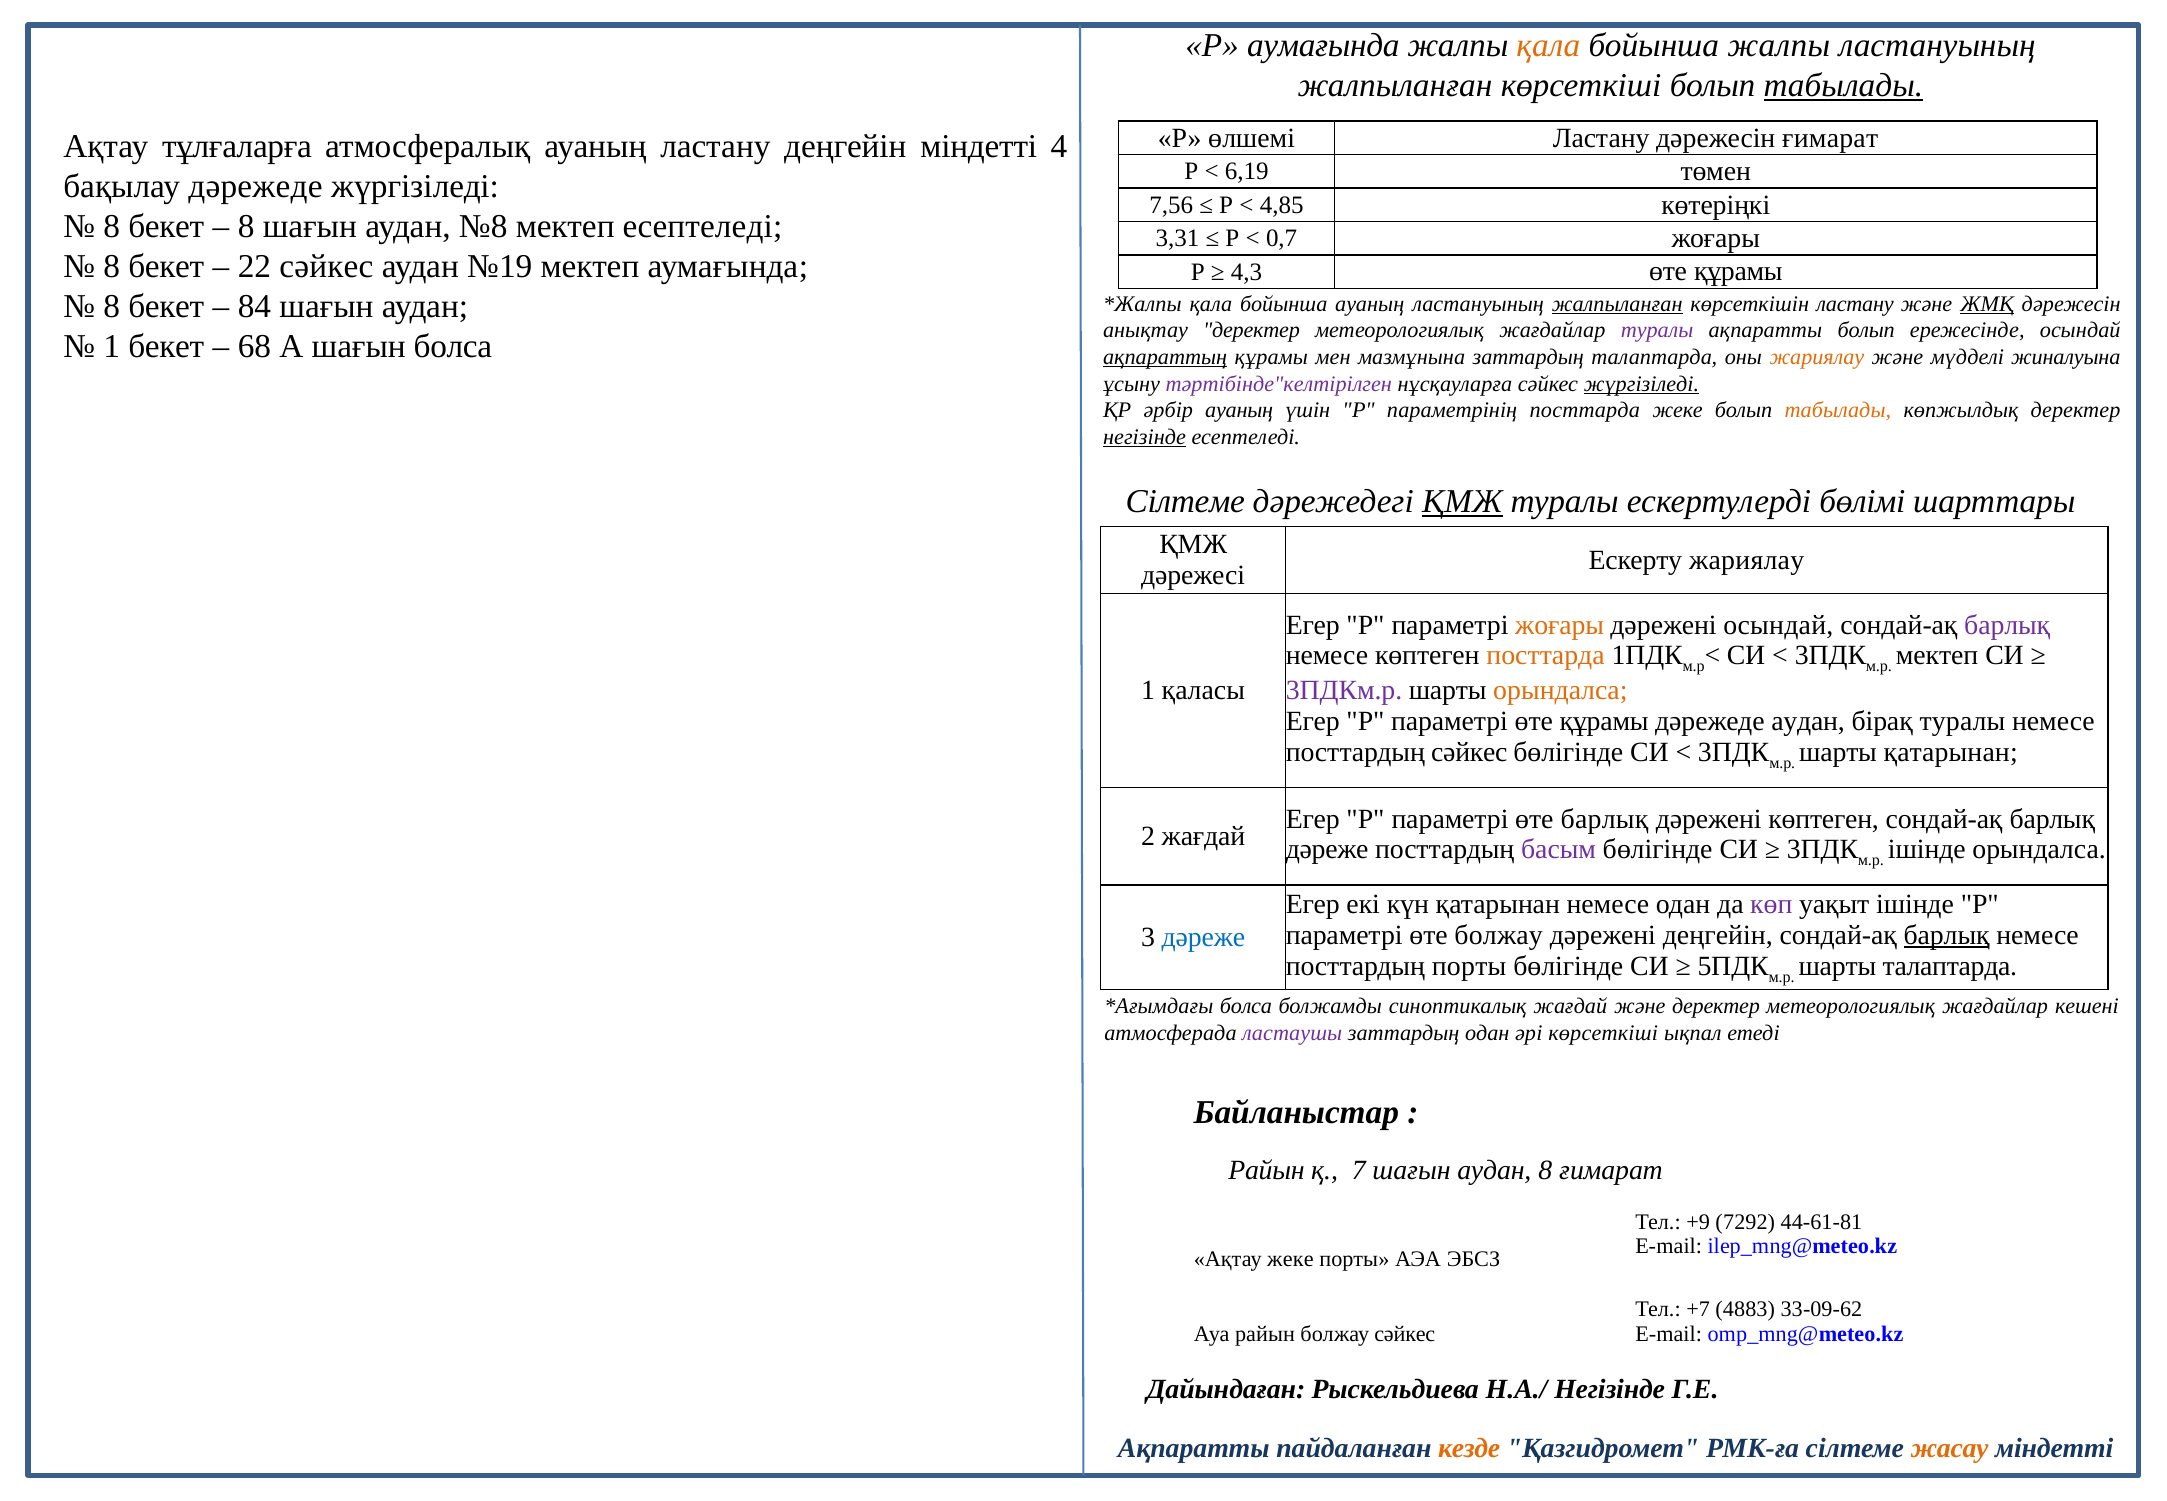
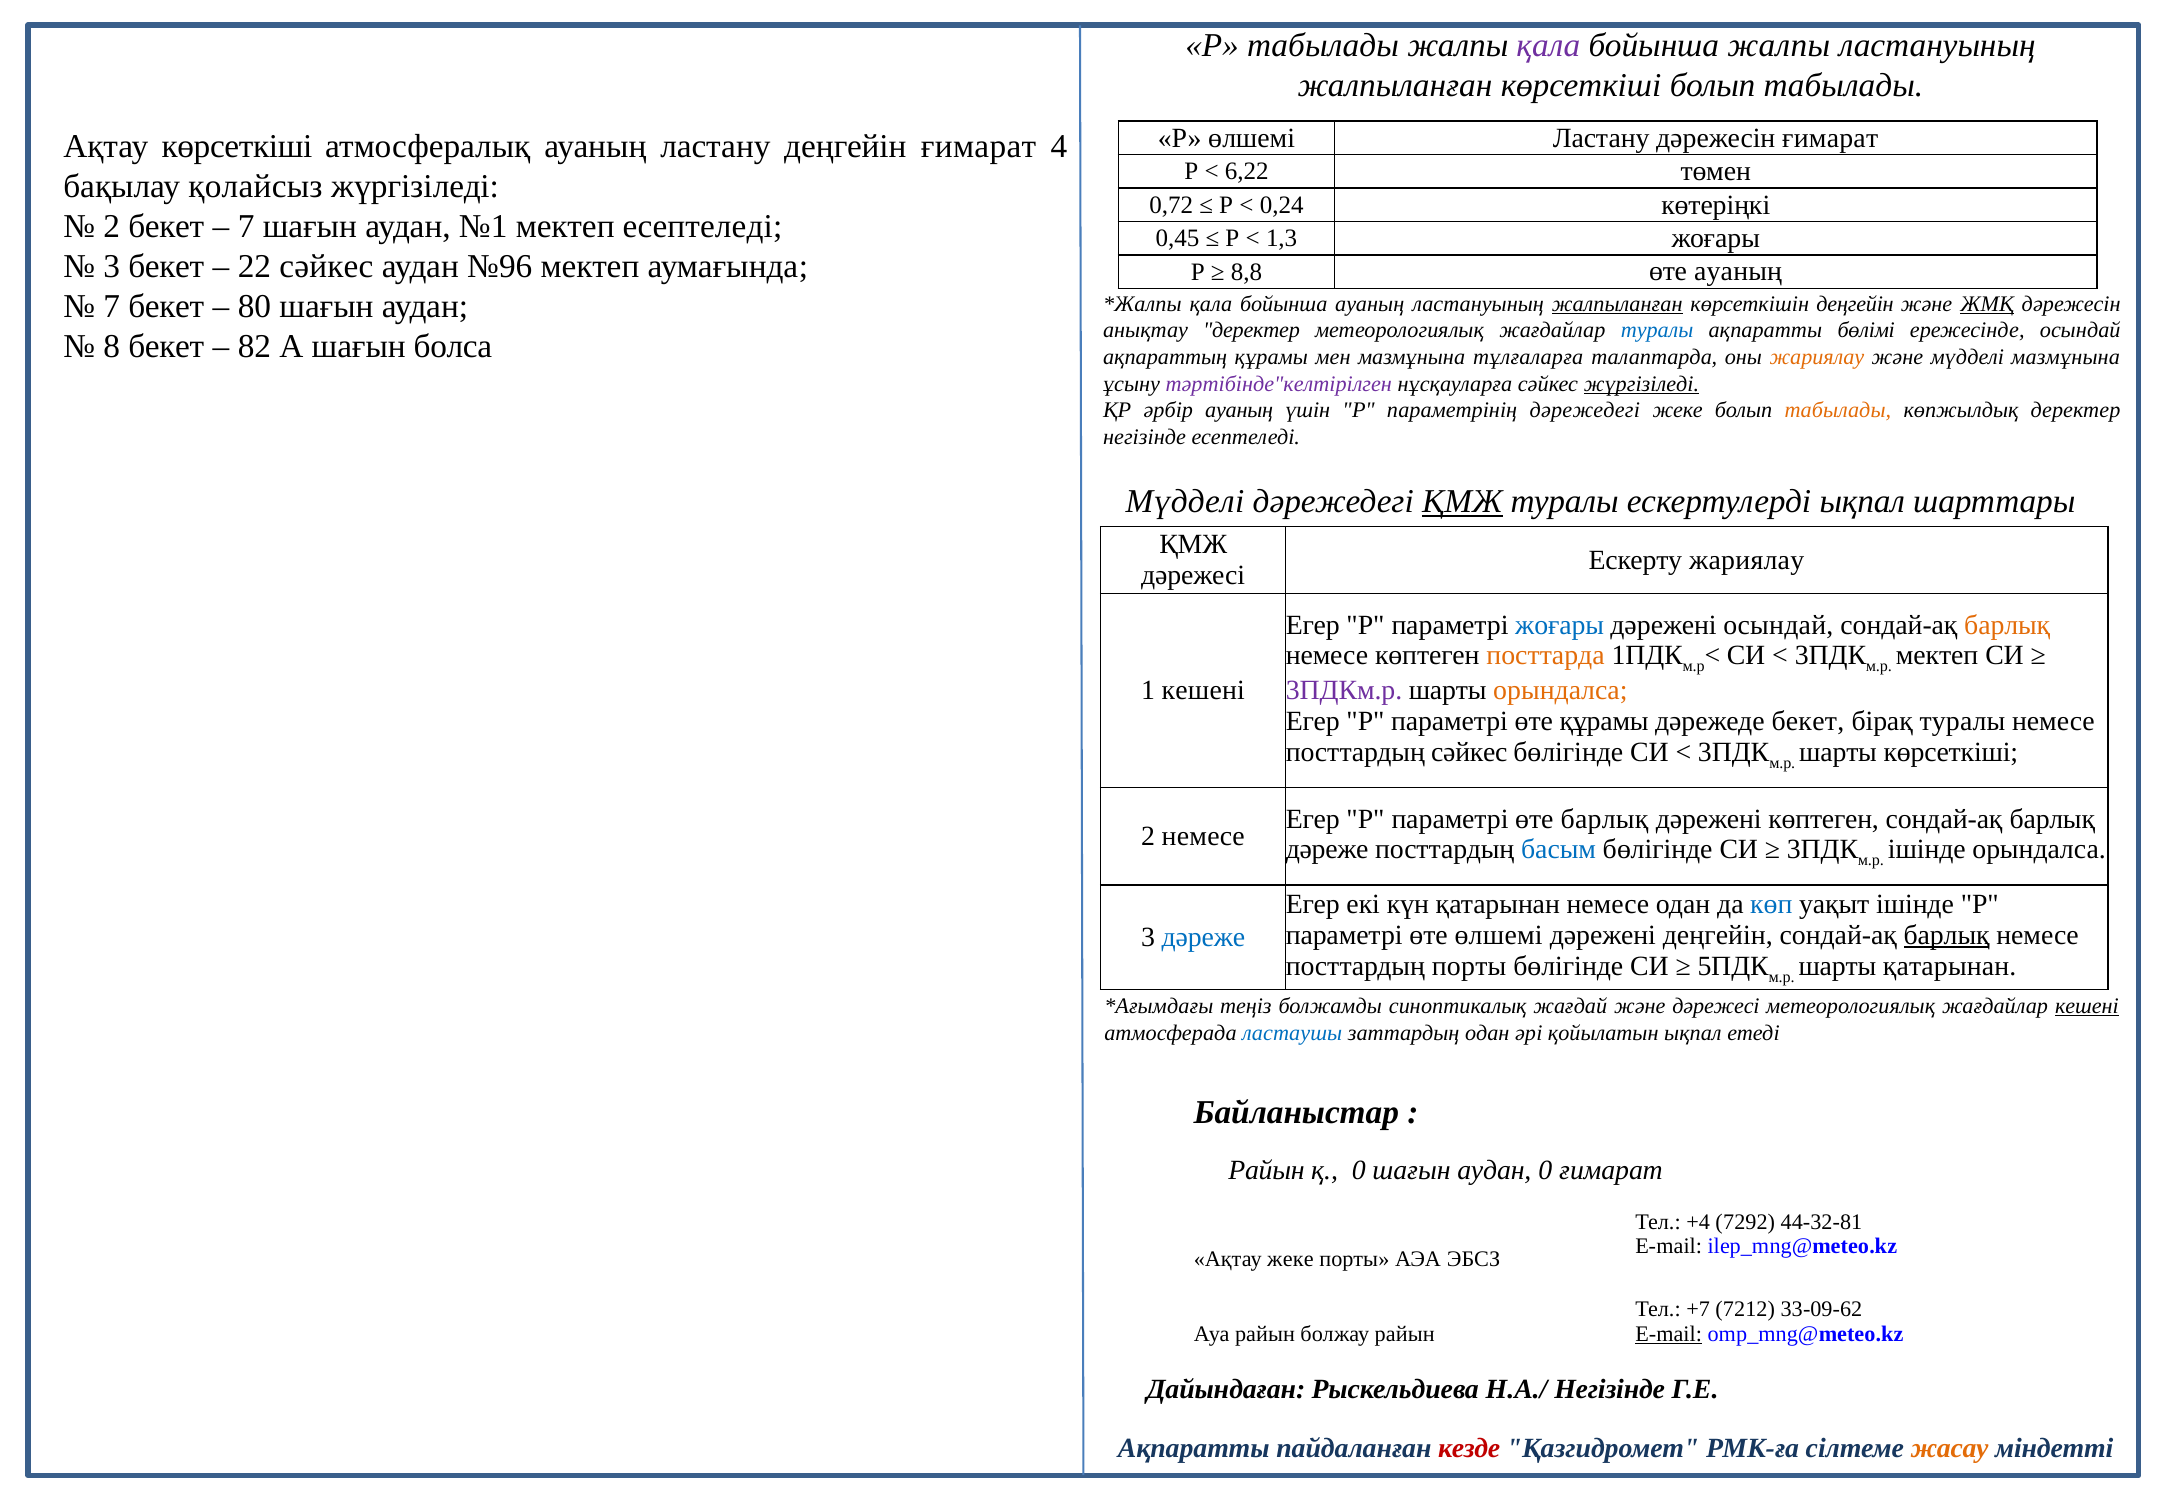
Р аумағында: аумағында -> табылады (1323, 46)
қала colour: orange -> purple (1548, 46)
табылады underline: present -> none (1843, 86)
Ақтау тұлғаларға: тұлғаларға -> көрсеткіші (237, 147)
деңгейін міндетті: міндетті -> ғимарат (979, 147)
6,19: 6,19 -> 6,22 (1247, 171)
бақылау дәрежеде: дәрежеде -> қолайсыз (255, 187)
7,56: 7,56 -> 0,72 (1171, 205)
4,85: 4,85 -> 0,24 (1282, 205)
8: 8 -> 2 (112, 227)
8: 8 -> 7 (246, 227)
№8: №8 -> №1 (483, 227)
3,31: 3,31 -> 0,45 (1177, 238)
0,7: 0,7 -> 1,3 (1282, 238)
8: 8 -> 3 (112, 267)
№19: №19 -> №96 (500, 267)
4,3: 4,3 -> 8,8 (1246, 272)
құрамы: құрамы -> ауаның (1738, 272)
8: 8 -> 7 (112, 307)
84: 84 -> 80 (254, 307)
көрсеткішін ластану: ластану -> деңгейін (1855, 304)
туралы colour: purple -> blue (1657, 330)
ақпаратты болып: болып -> бөлімі (1866, 330)
1: 1 -> 8 (112, 347)
68: 68 -> 82 (254, 347)
ақпараттың underline: present -> none (1165, 357)
мазмұнына заттардың: заттардың -> тұлғаларға (1528, 357)
мүдделі жиналуына: жиналуына -> мазмұнына (2066, 357)
параметрінің посттарда: посттарда -> дәрежедегі (1585, 410)
негізінде underline: present -> none (1145, 437)
Сілтеме: Сілтеме -> Мүдделі (1185, 501)
ескертулерді бөлімі: бөлімі -> ықпал (1862, 501)
жоғары colour: orange -> blue (1560, 625)
барлық colour: purple -> orange (2007, 625)
1 қаласы: қаласы -> кешені (1203, 690)
дәрежеде аудан: аудан -> бекет (1808, 721)
шарты қатарынан: қатарынан -> көрсеткіші (1951, 752)
2 жағдай: жағдай -> немесе (1203, 836)
басым colour: purple -> blue (1559, 849)
көп colour: purple -> blue (1771, 904)
өте болжау: болжау -> өлшемі (1499, 935)
шарты талаптарда: талаптарда -> қатарынан (1950, 965)
болса: болса -> теңіз (1246, 1006)
және деректер: деректер -> дәрежесі (1716, 1006)
кешені underline: none -> present (2087, 1006)
ластаушы colour: purple -> blue (1292, 1032)
әрі көрсеткіші: көрсеткіші -> қойылатын (1603, 1032)
қ 7: 7 -> 0 (1359, 1170)
аудан 8: 8 -> 0 (1545, 1170)
+9: +9 -> +4 (1698, 1221)
44-61-81: 44-61-81 -> 44-32-81 (1821, 1221)
4883: 4883 -> 7212 (1745, 1309)
болжау сәйкес: сәйкес -> райын (1405, 1333)
E-mail underline: none -> present (1669, 1333)
кезде colour: orange -> red (1469, 1447)
